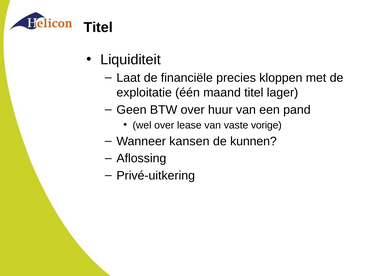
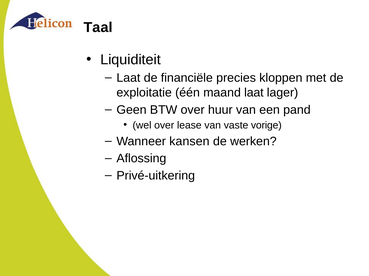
Titel: Titel -> Taal (98, 27)
maand titel: titel -> laat (254, 93)
kunnen: kunnen -> werken (253, 142)
